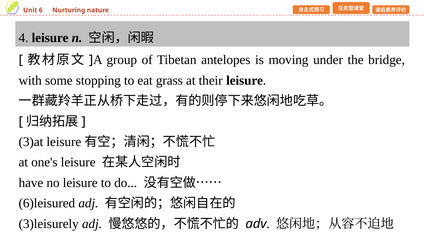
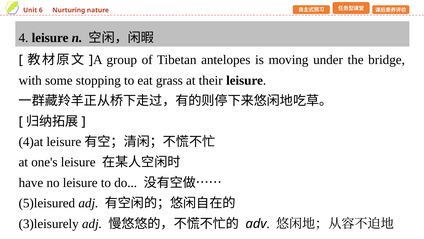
3)at: 3)at -> 4)at (31, 142)
6)leisured: 6)leisured -> 5)leisured (47, 203)
